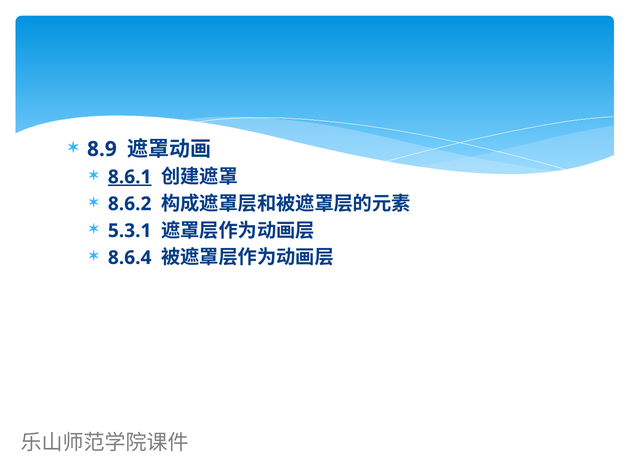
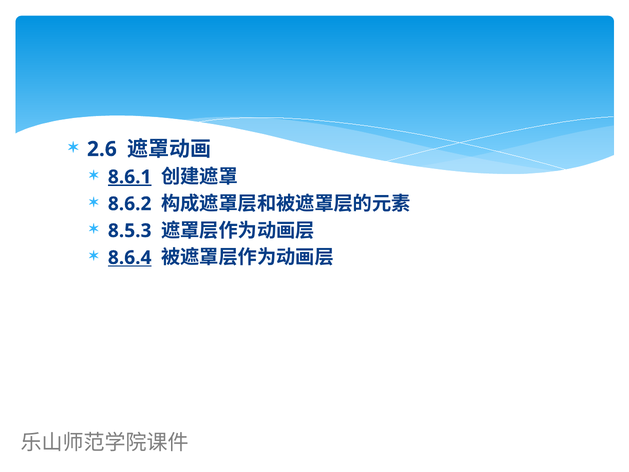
8.9: 8.9 -> 2.6 (102, 149)
5.3.1: 5.3.1 -> 8.5.3 (130, 231)
8.6.4 underline: none -> present (130, 258)
